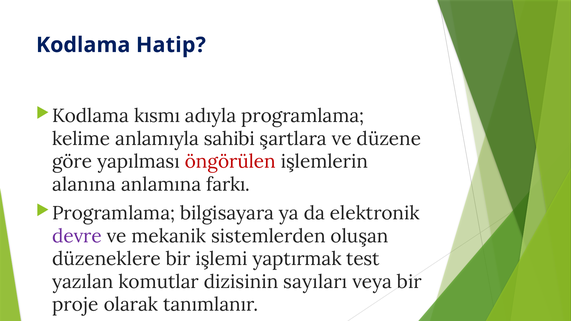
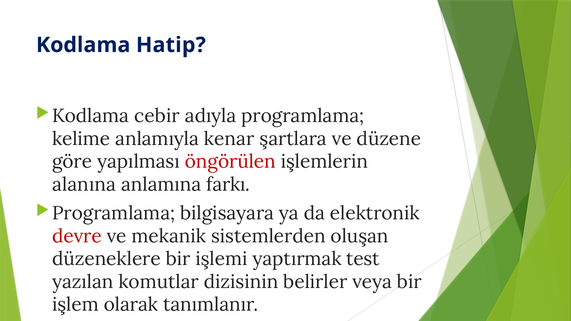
kısmı: kısmı -> cebir (157, 116)
sahibi: sahibi -> kenar (229, 139)
devre colour: purple -> red (77, 236)
sayıları: sayıları -> belirler (315, 282)
proje: proje -> işlem (75, 305)
